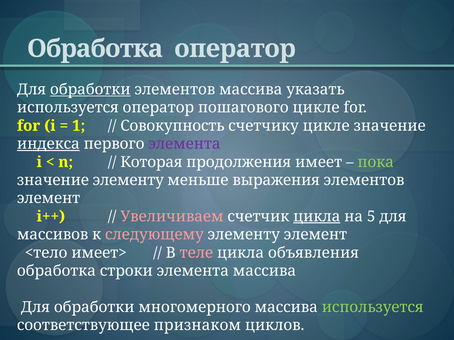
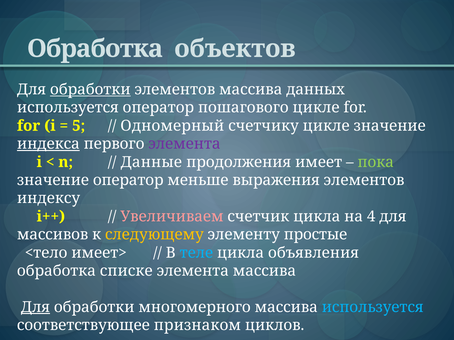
Обработка оператор: оператор -> объектов (235, 49)
указать: указать -> данных (316, 90)
1: 1 -> 5 (79, 126)
Совокупность: Совокупность -> Одномерный (172, 126)
Которая: Которая -> Данные (151, 162)
значение элементу: элементу -> оператор (128, 180)
элемент: элемент -> индексу (49, 199)
цикла underline: present -> none (317, 217)
5: 5 -> 4 (371, 217)
следующему colour: pink -> yellow (154, 235)
элементу элемент: элемент -> простые (315, 235)
теле colour: pink -> light blue (196, 253)
строки: строки -> списке (126, 271)
Для underline: none -> present (35, 308)
используется colour: light green -> light blue (373, 308)
